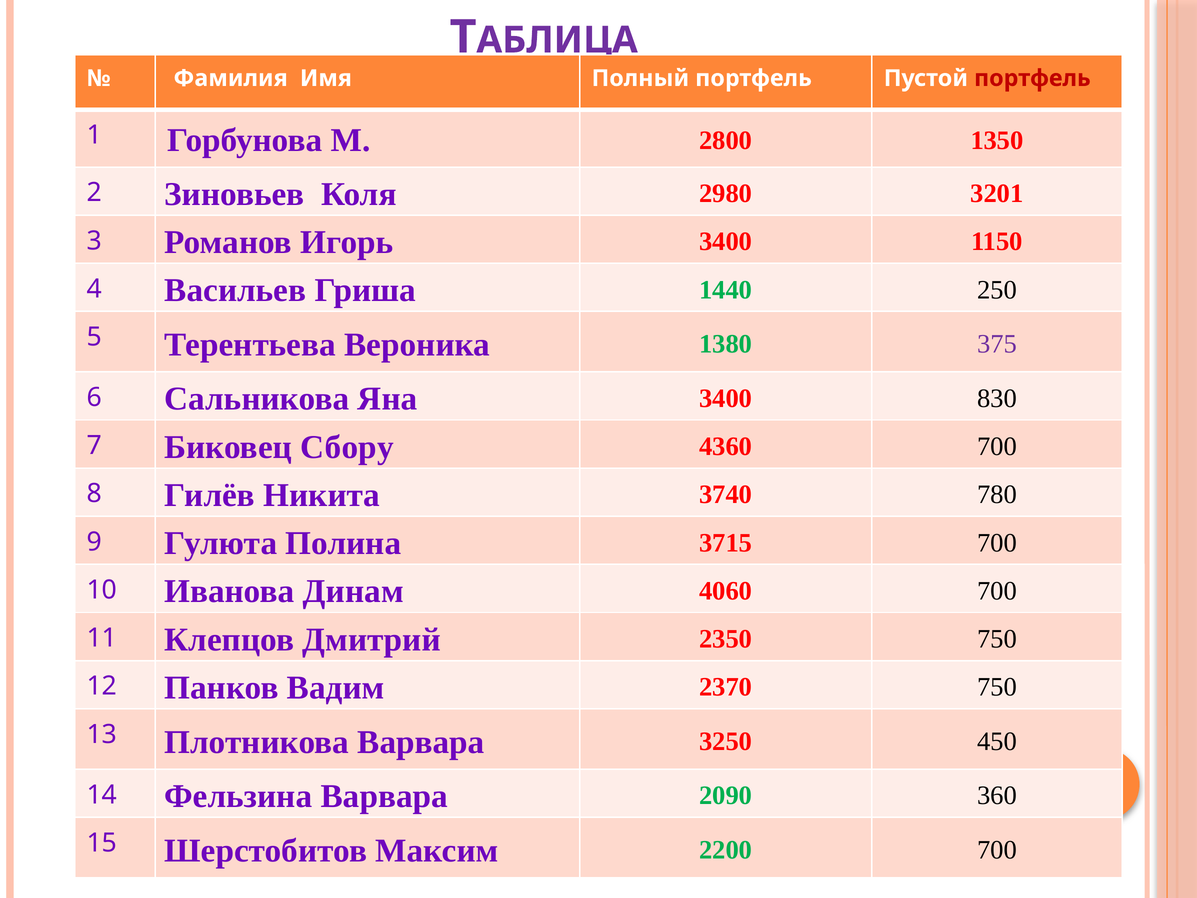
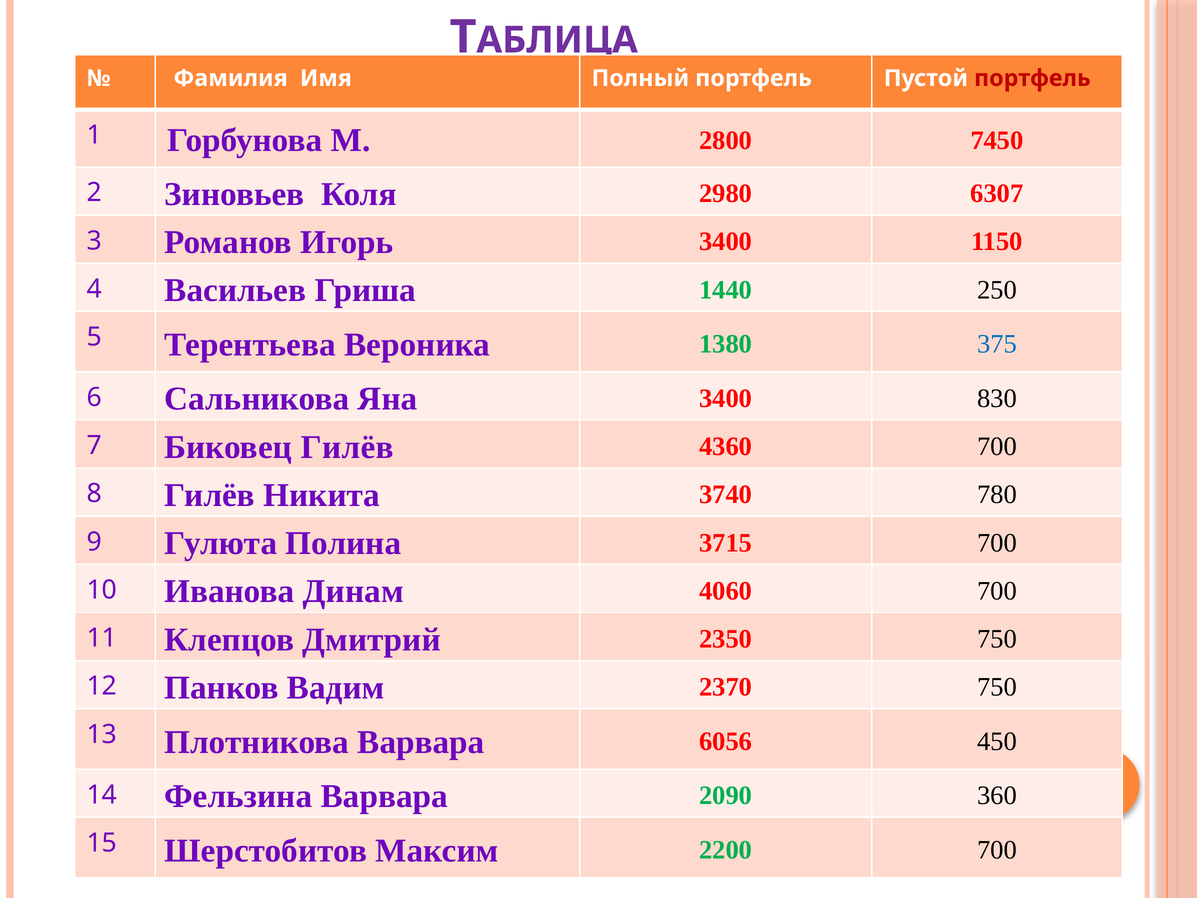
1350: 1350 -> 7450 (997, 141)
3201: 3201 -> 6307 (997, 193)
375 colour: purple -> blue (997, 344)
Биковец Сбору: Сбору -> Гилёв (347, 447)
3250: 3250 -> 6056 (726, 741)
